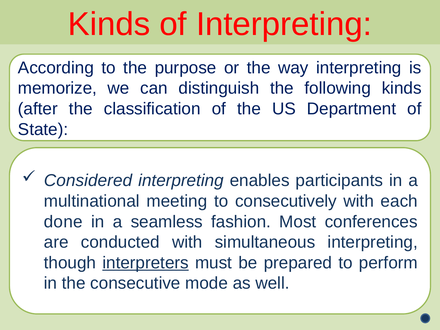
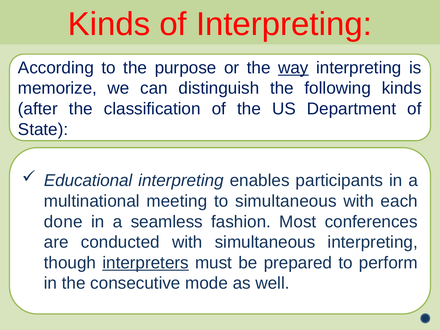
way underline: none -> present (293, 68)
Considered: Considered -> Educational (88, 181)
to consecutively: consecutively -> simultaneous (286, 201)
